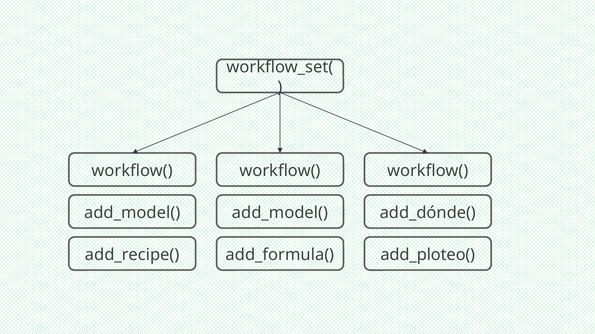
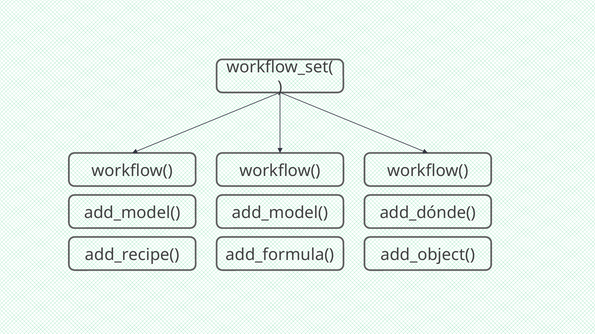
add_ploteo(: add_ploteo( -> add_object( (428, 255)
